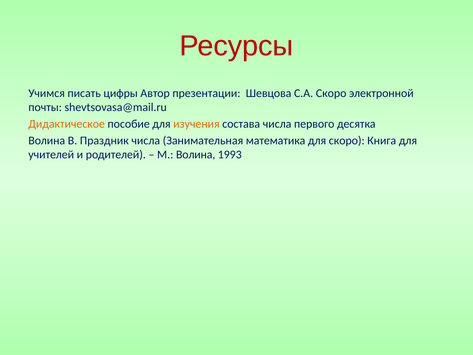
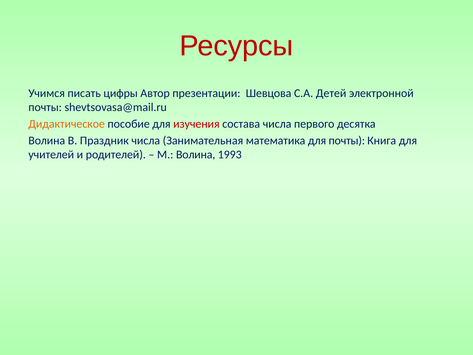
С.А Скоро: Скоро -> Детей (331, 93)
изучения colour: orange -> red (196, 124)
для скоро: скоро -> почты (347, 140)
